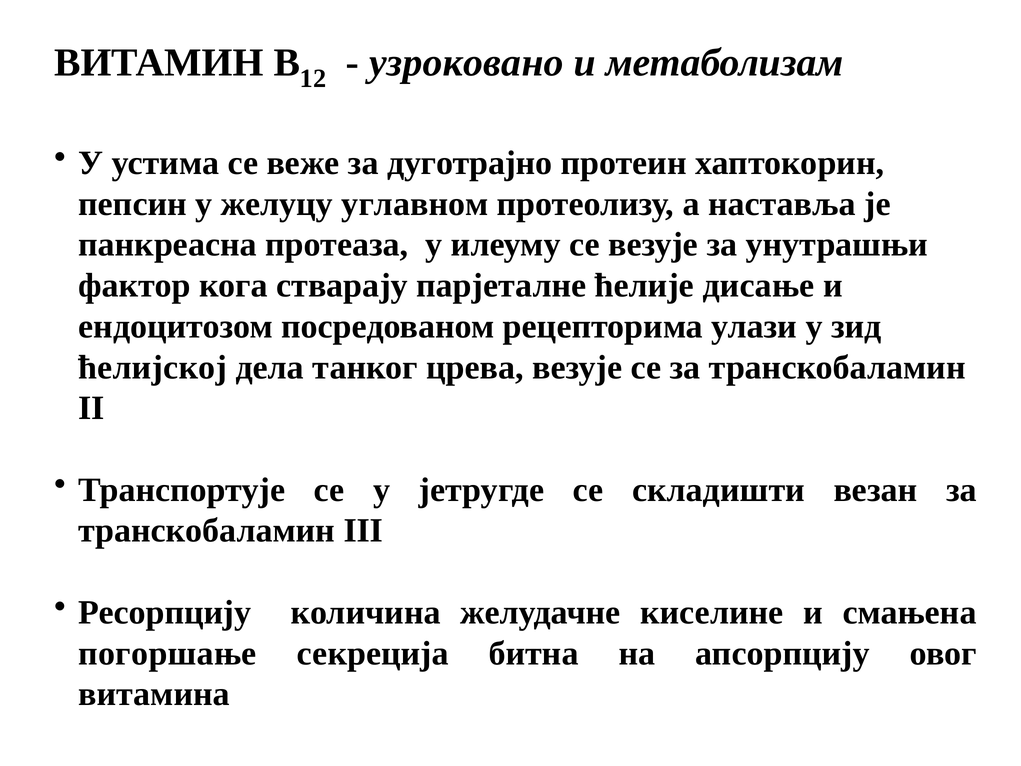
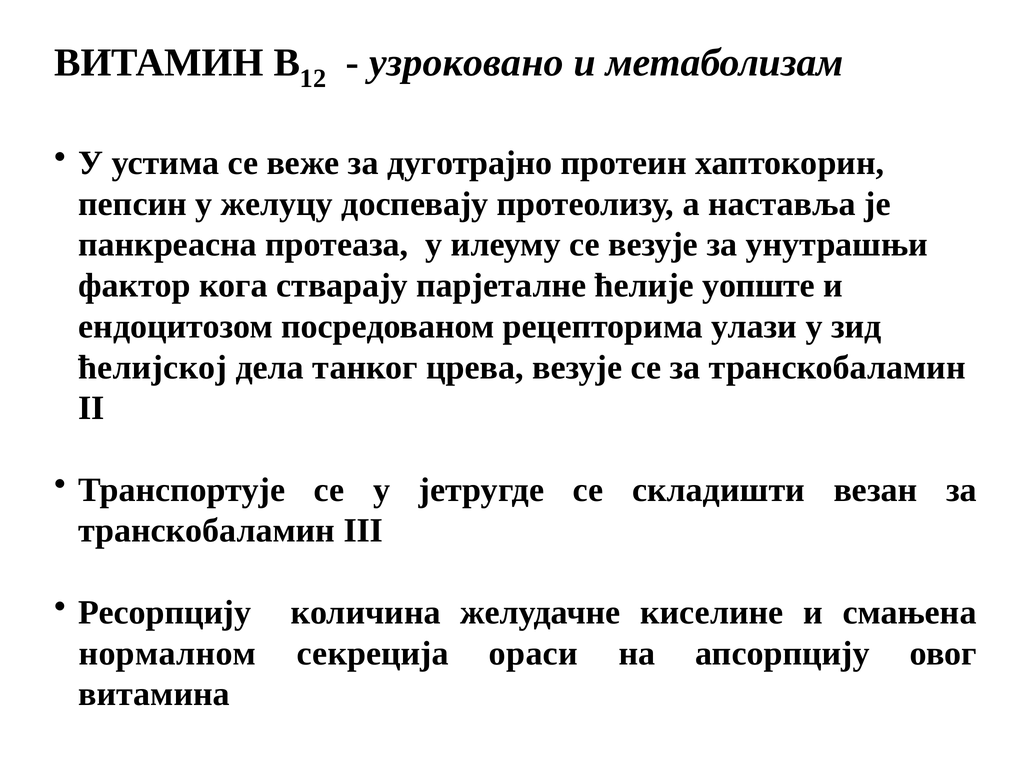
углавном: углавном -> доспевају (415, 204)
дисање: дисање -> уопште (759, 285)
погоршање: погоршање -> нормалном (167, 653)
битна: битна -> ораси (533, 653)
